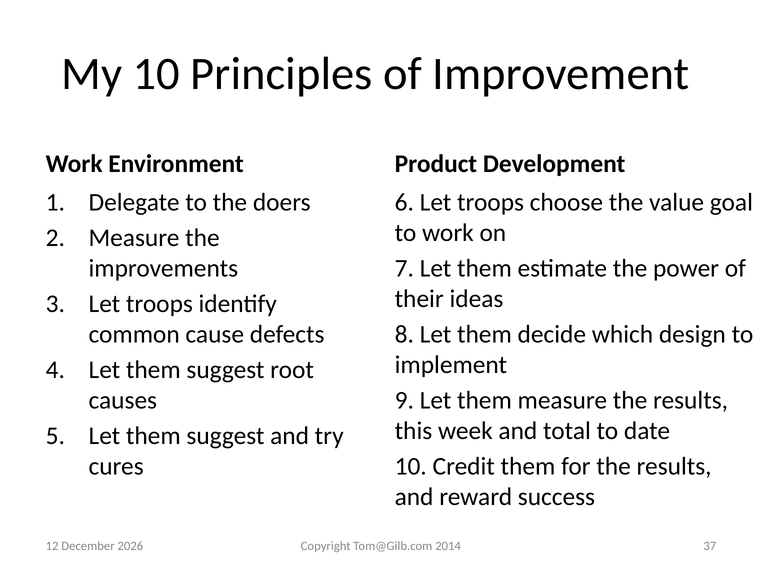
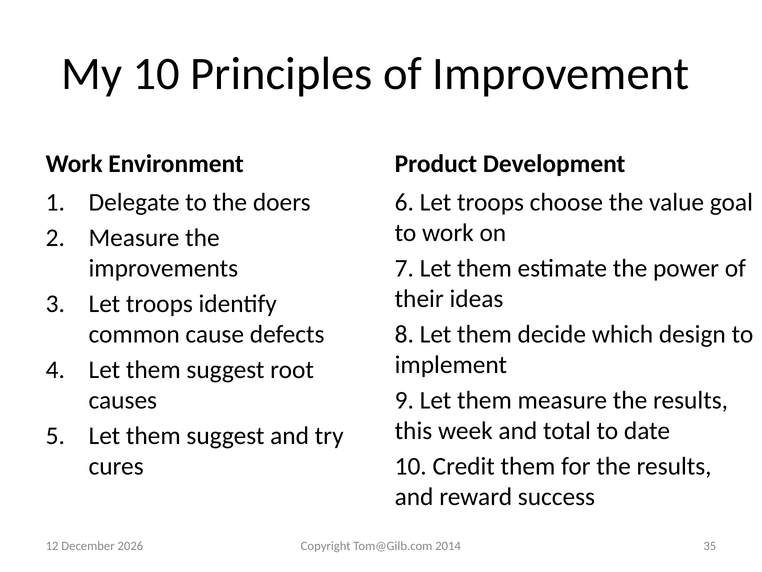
37: 37 -> 35 (710, 546)
